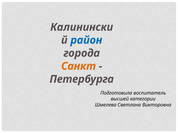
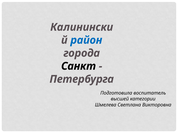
Санкт colour: orange -> black (79, 66)
